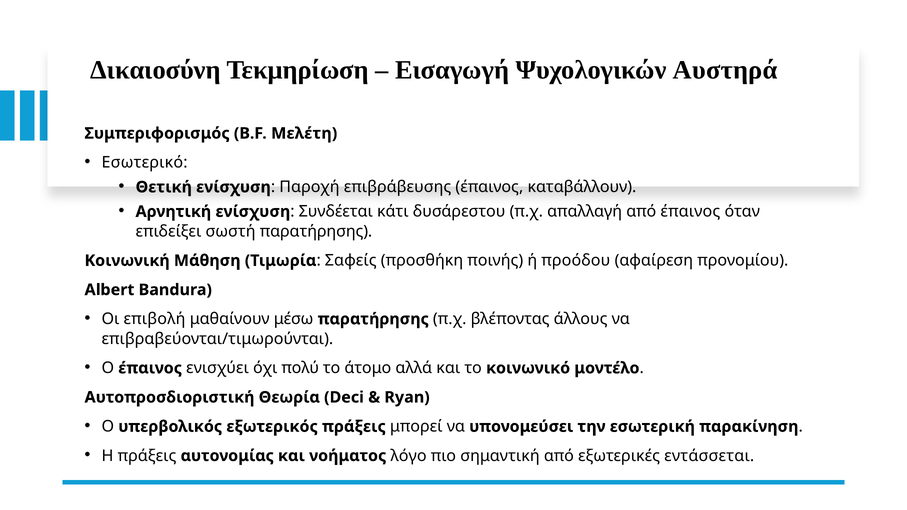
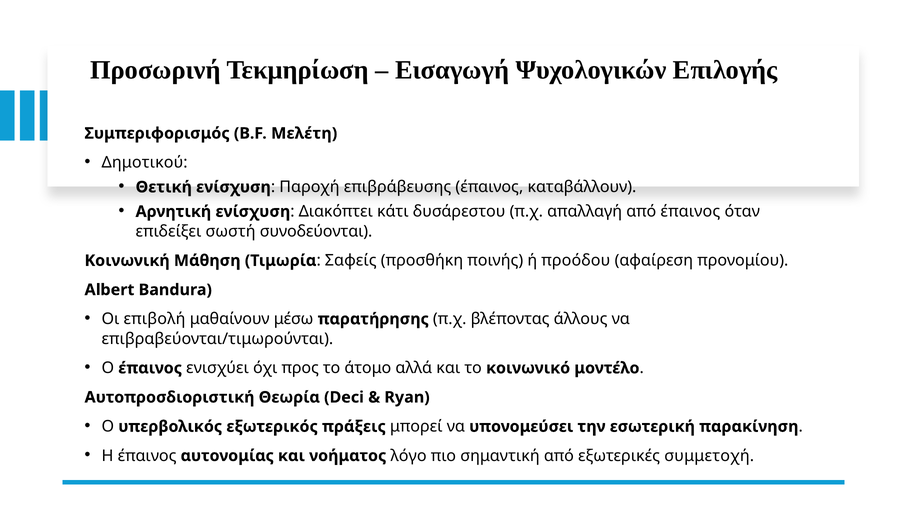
Δικαιοσύνη: Δικαιοσύνη -> Προσωρινή (155, 70)
Αυστηρά: Αυστηρά -> Επιλογής (725, 70)
Εσωτερικό: Εσωτερικό -> Δημοτικού (145, 163)
Συνδέεται: Συνδέεται -> Διακόπτει (336, 212)
σωστή παρατήρησης: παρατήρησης -> συνοδεύονται (316, 231)
πολύ: πολύ -> προς (300, 368)
Η πράξεις: πράξεις -> έπαινος (147, 456)
εντάσσεται: εντάσσεται -> συμμετοχή (709, 456)
